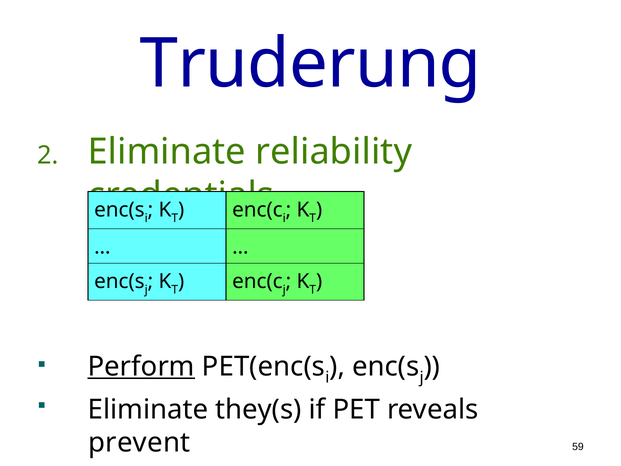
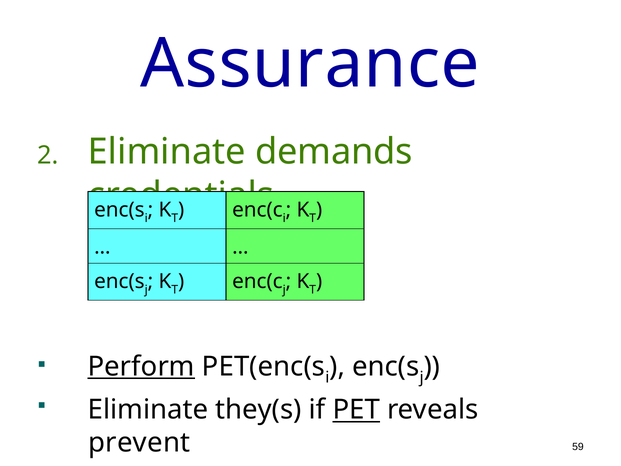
Truderung: Truderung -> Assurance (310, 64)
reliability: reliability -> demands (334, 152)
PET underline: none -> present (356, 410)
